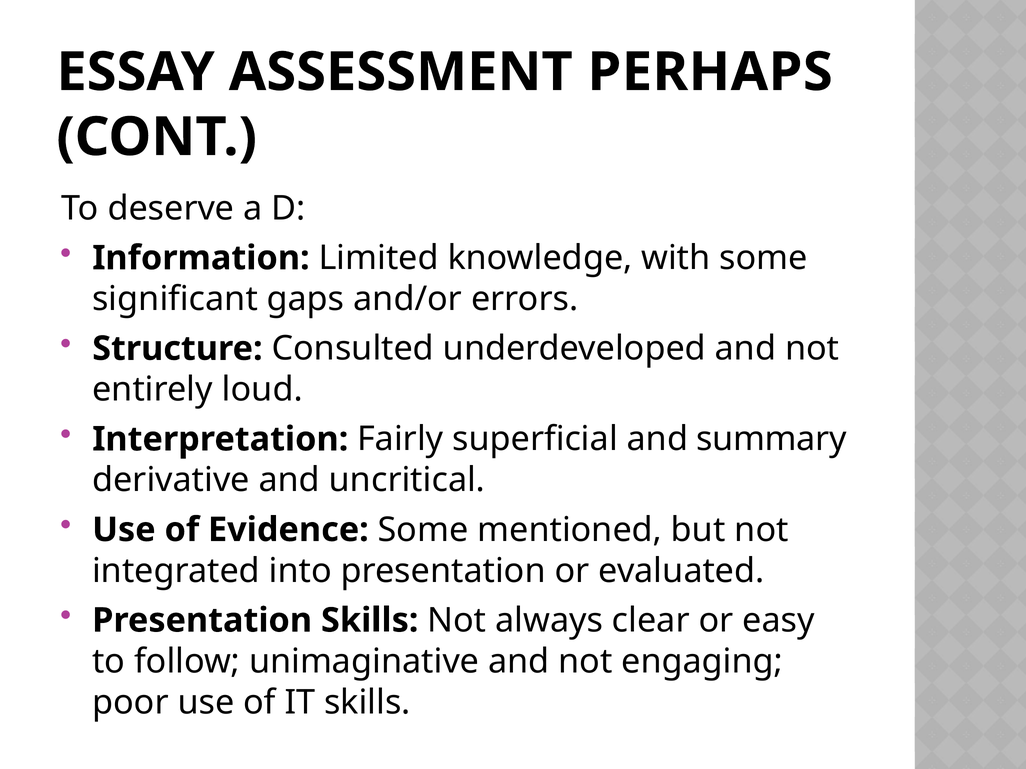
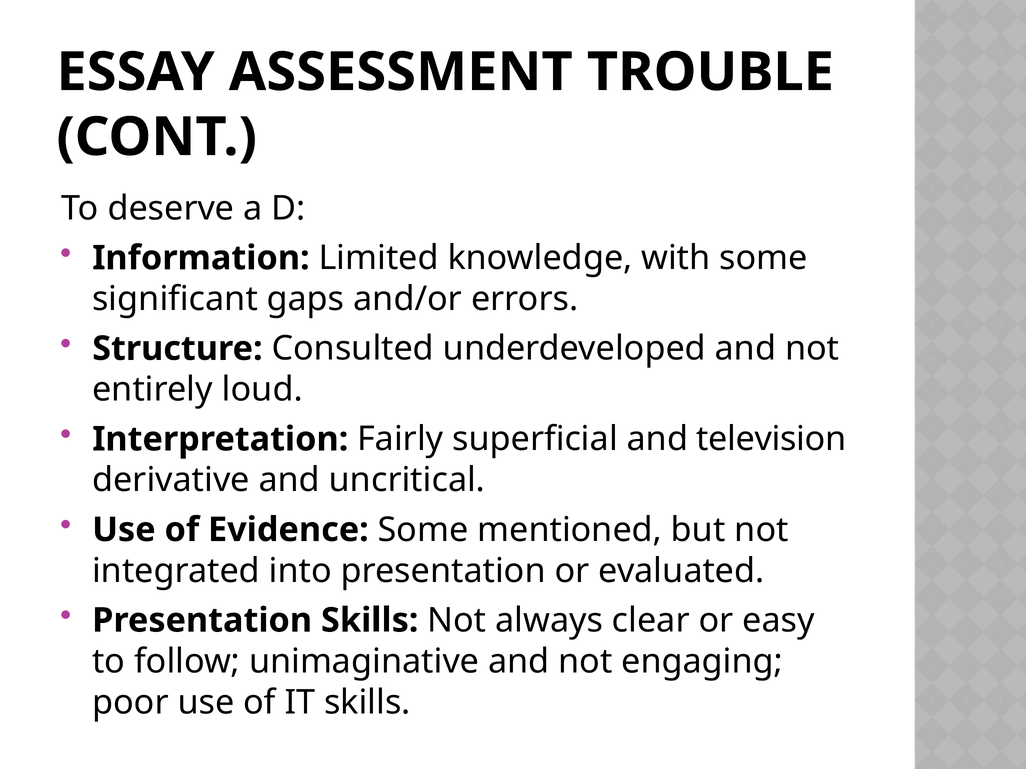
PERHAPS: PERHAPS -> TROUBLE (710, 72)
summary: summary -> television (771, 439)
